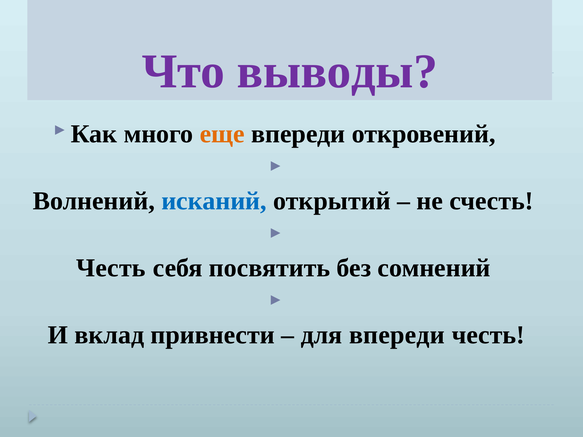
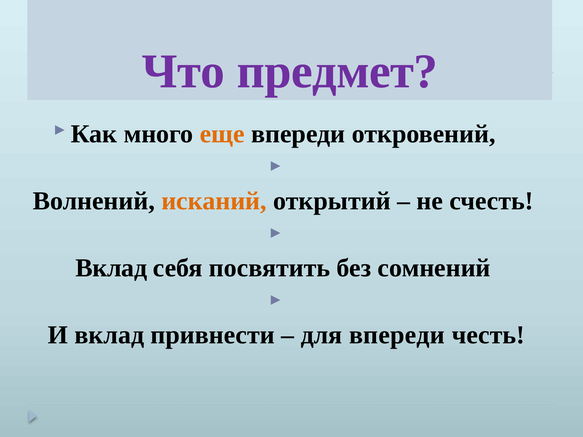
выводы: выводы -> предмет (337, 72)
исканий colour: blue -> orange (214, 201)
Честь: Честь -> Вклад (111, 268)
